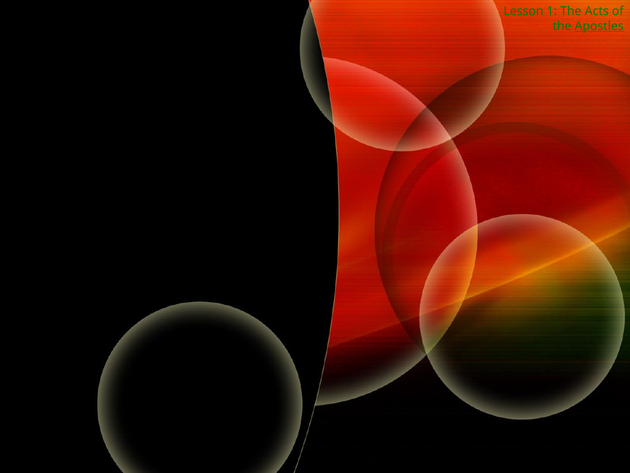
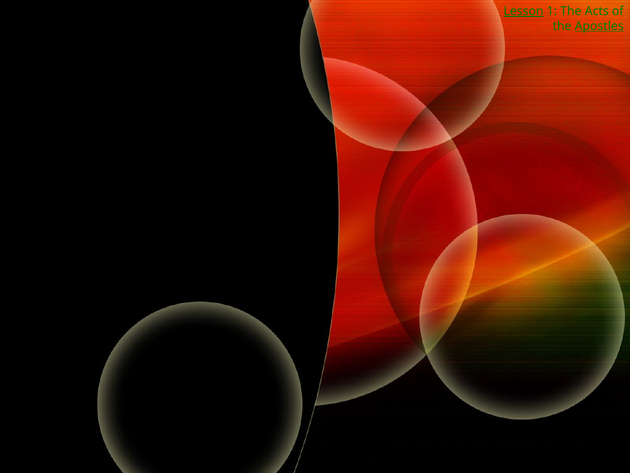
Lesson underline: none -> present (524, 11)
